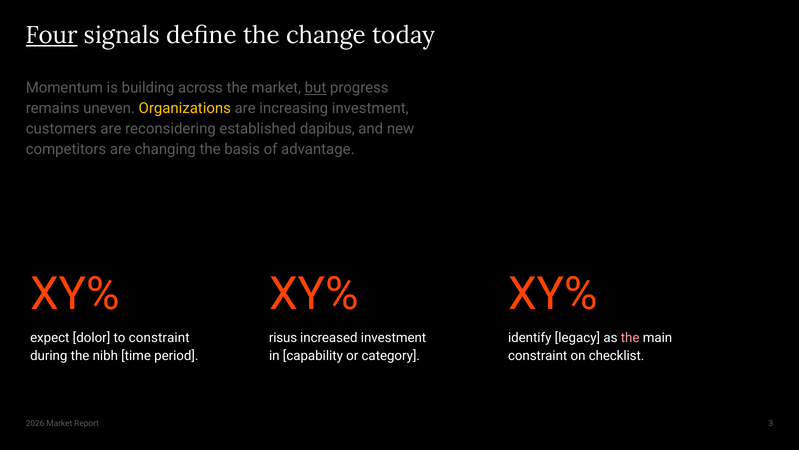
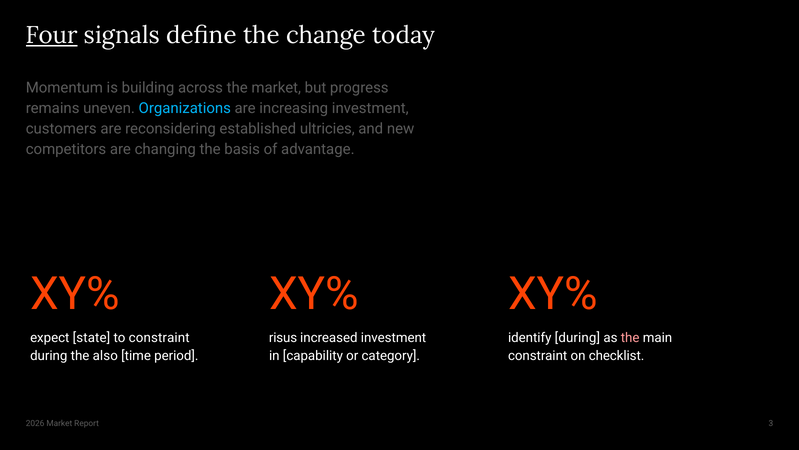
but underline: present -> none (316, 88)
Organizations colour: yellow -> light blue (185, 108)
dapibus: dapibus -> ultricies (327, 129)
dolor: dolor -> state (91, 337)
identify legacy: legacy -> during (577, 337)
nibh: nibh -> also (105, 355)
